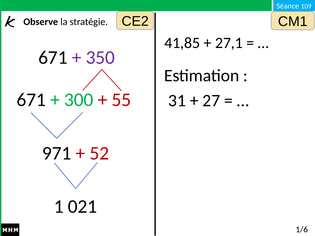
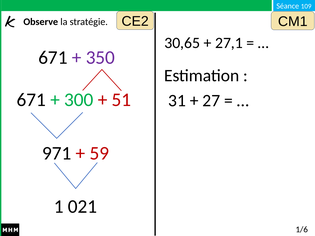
41,85: 41,85 -> 30,65 (182, 43)
55: 55 -> 51 (121, 100)
52: 52 -> 59 (99, 153)
